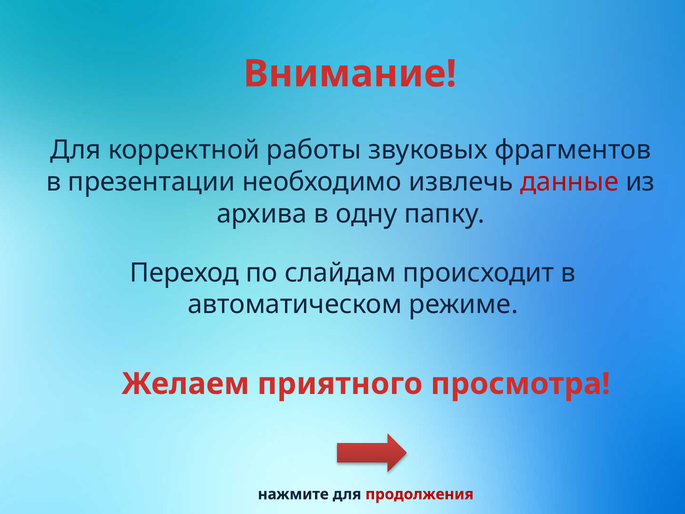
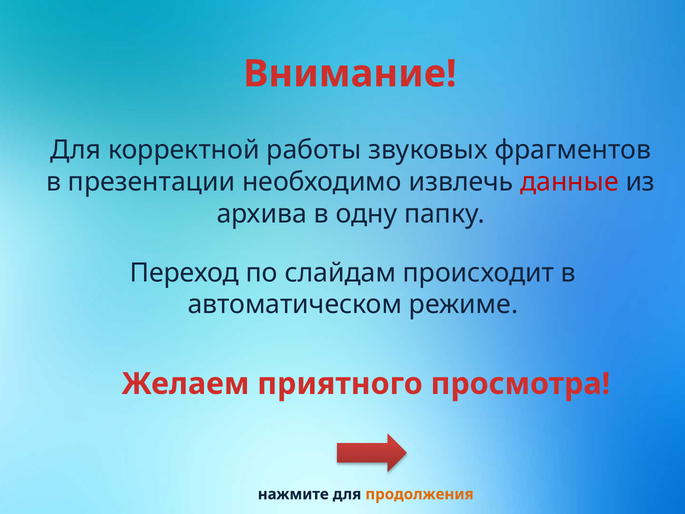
продолжения colour: red -> orange (420, 494)
